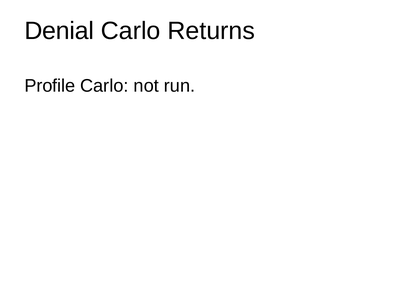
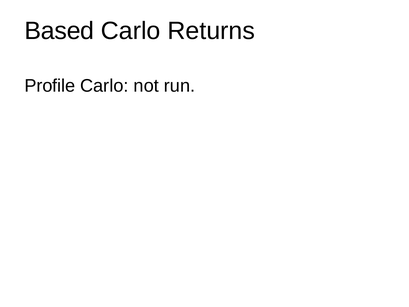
Denial: Denial -> Based (59, 31)
